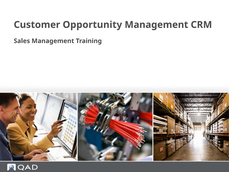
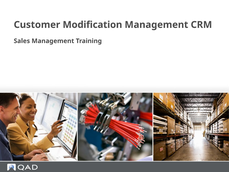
Opportunity: Opportunity -> Modification (92, 25)
